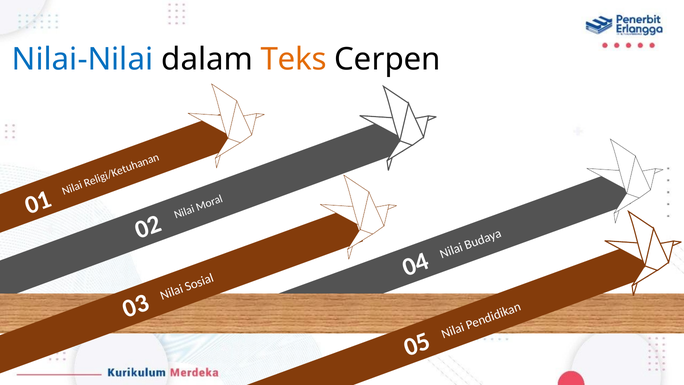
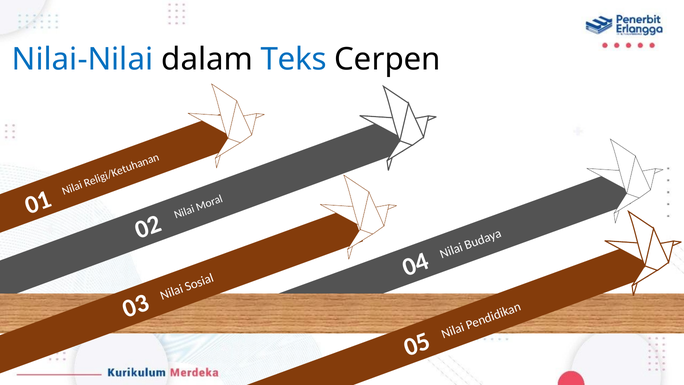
Teks colour: orange -> blue (294, 59)
